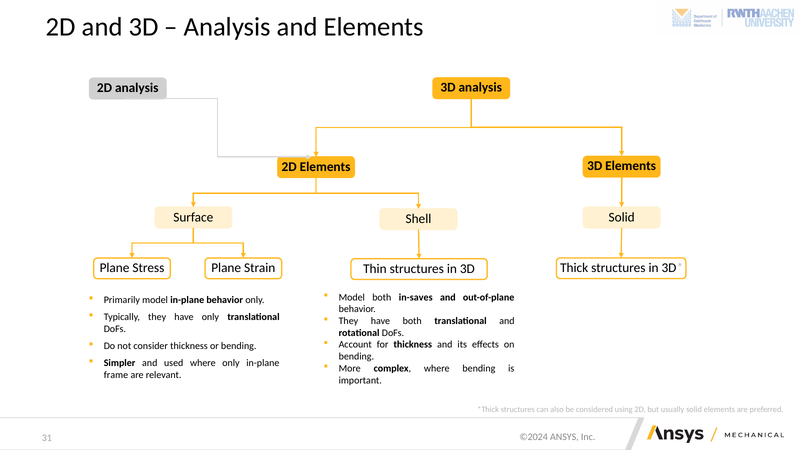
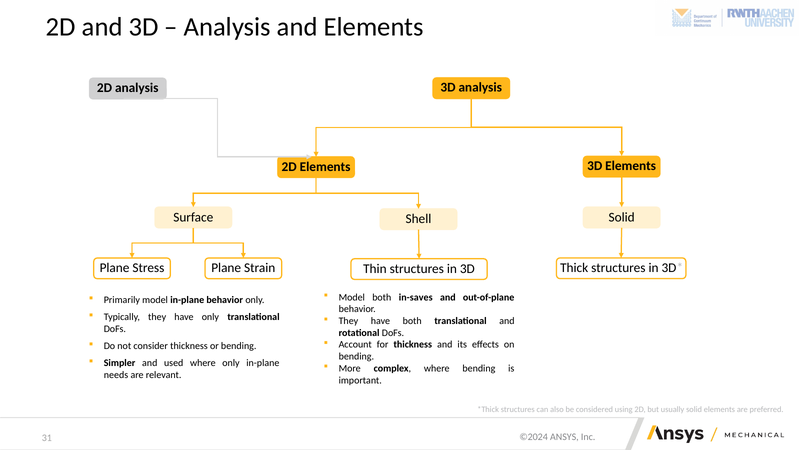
frame: frame -> needs (116, 375)
